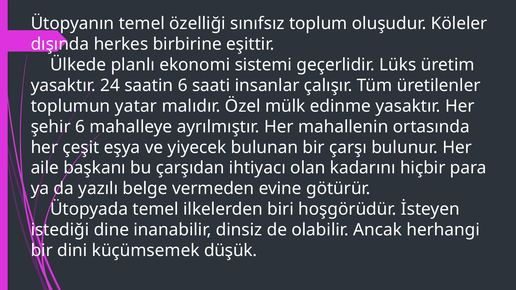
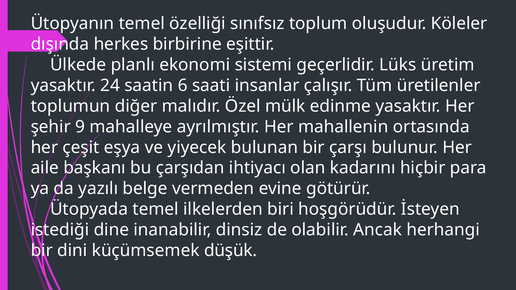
yatar: yatar -> diğer (136, 106)
şehir 6: 6 -> 9 (80, 127)
